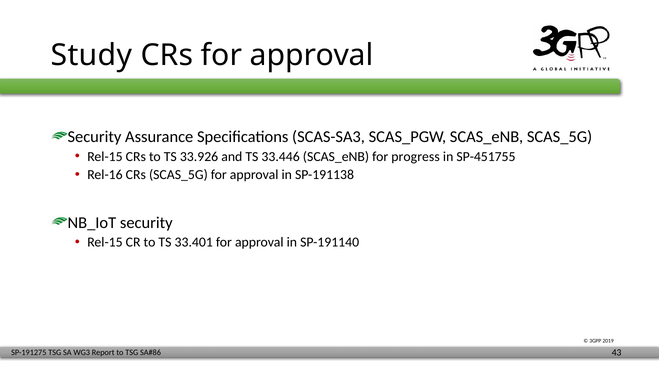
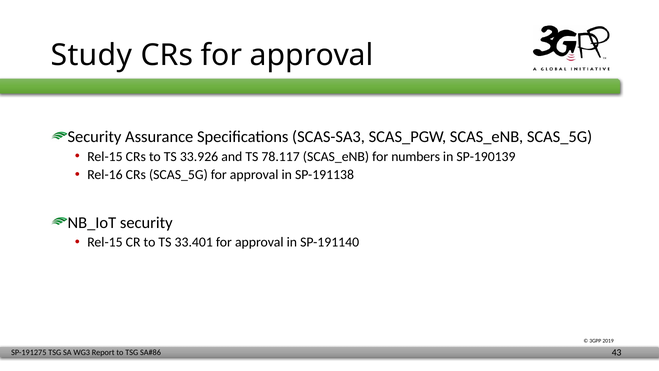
33.446: 33.446 -> 78.117 (281, 156)
progress: progress -> numbers (416, 156)
SP-451755: SP-451755 -> SP-190139 (486, 156)
